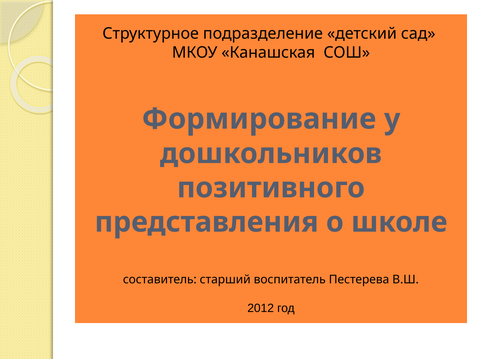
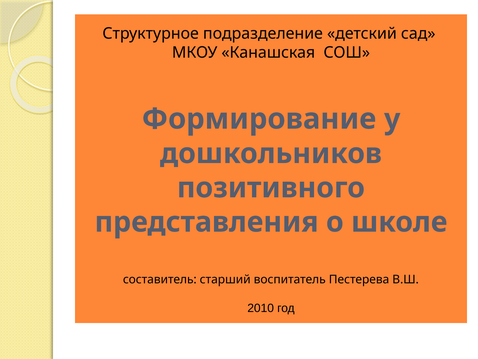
2012: 2012 -> 2010 (261, 308)
